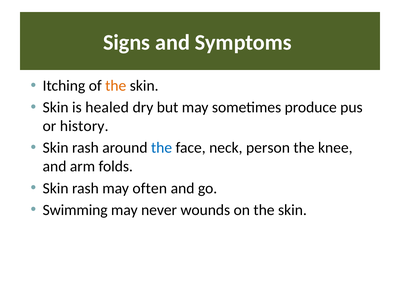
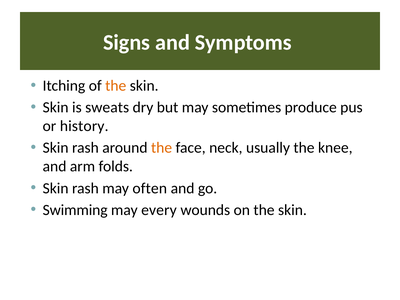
healed: healed -> sweats (107, 107)
the colour: blue -> orange (162, 148)
person: person -> usually (268, 148)
never: never -> every (159, 210)
